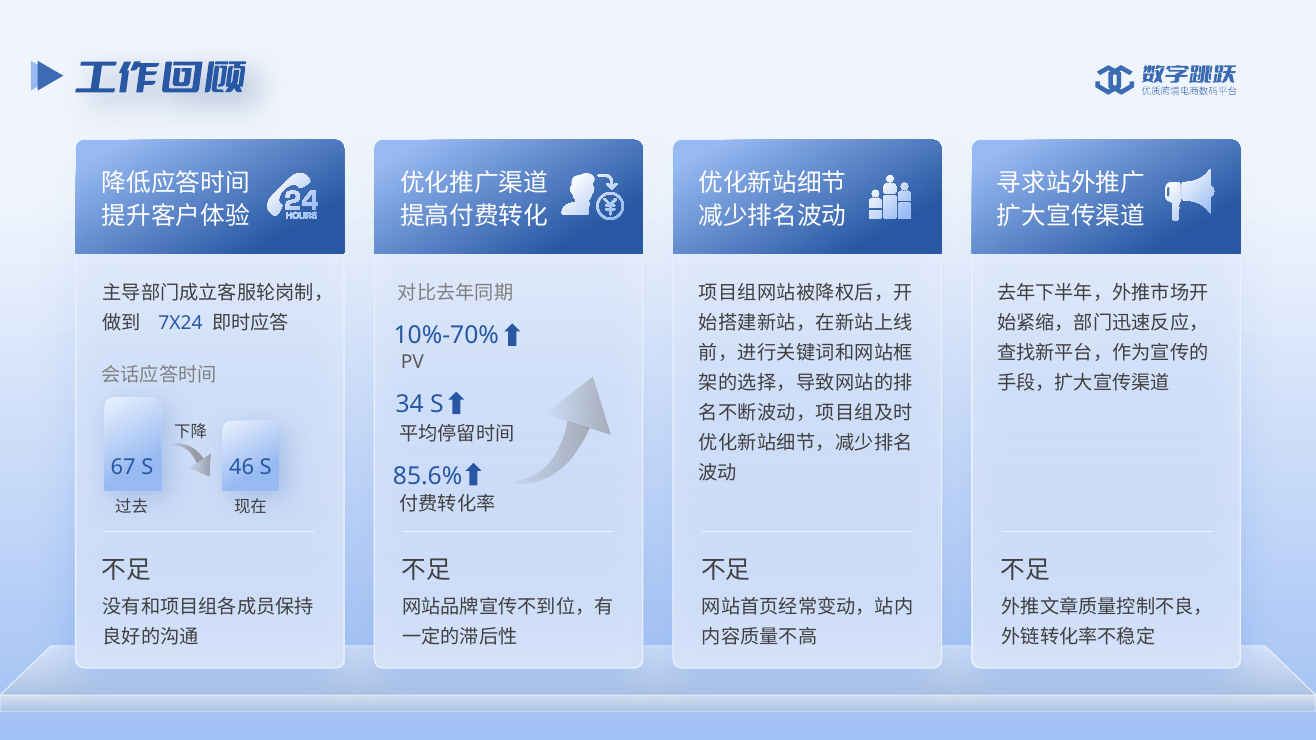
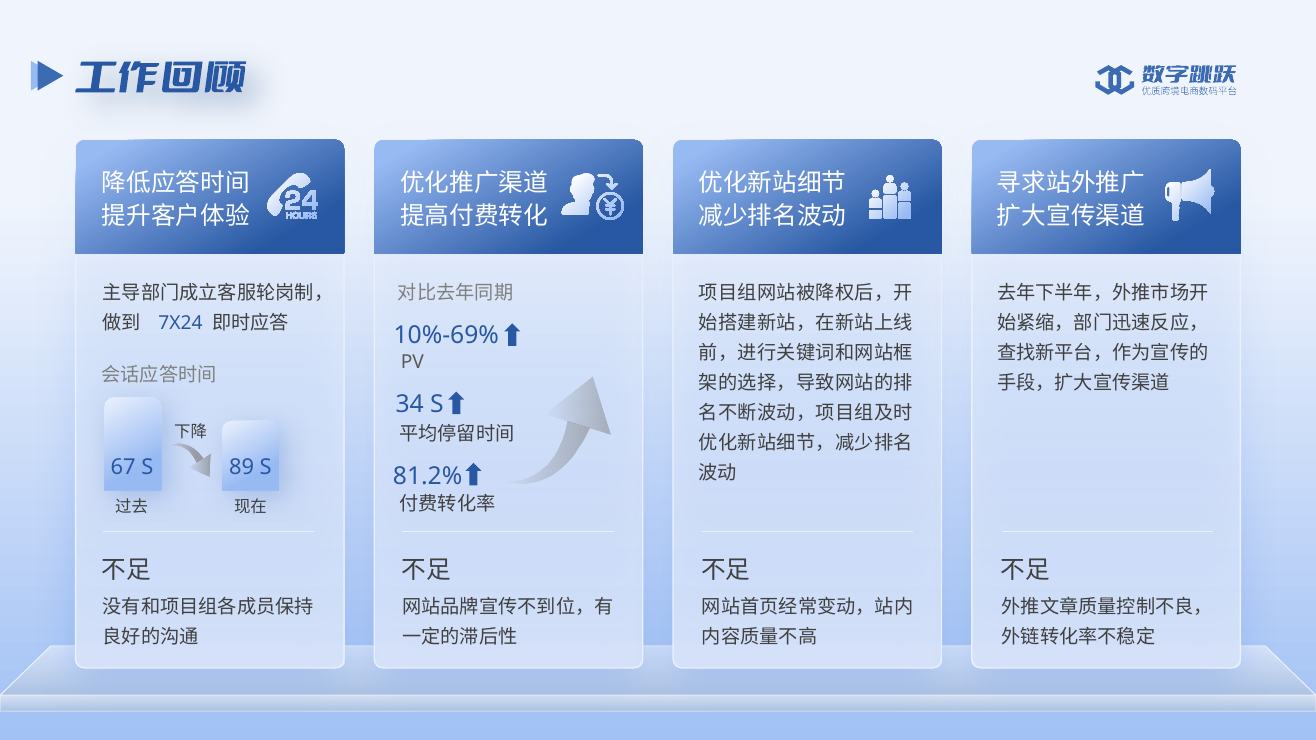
10%-70%: 10%-70% -> 10%-69% (446, 335)
46: 46 -> 89 (242, 467)
85.6%: 85.6% -> 81.2% (428, 476)
